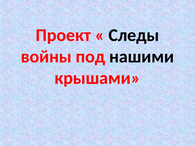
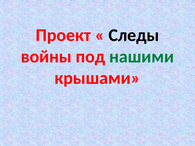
нашими colour: black -> green (142, 57)
